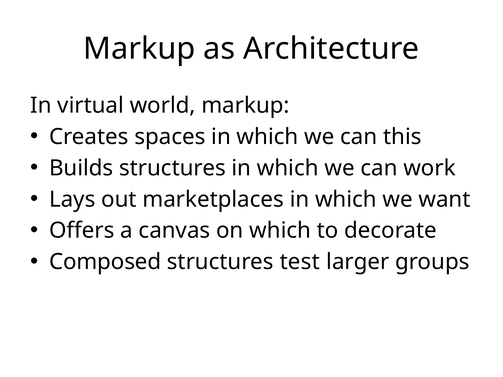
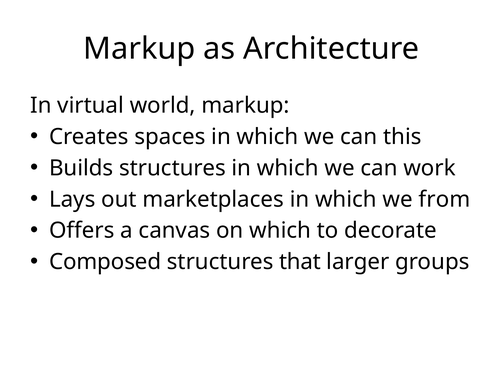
want: want -> from (444, 199)
test: test -> that (300, 262)
